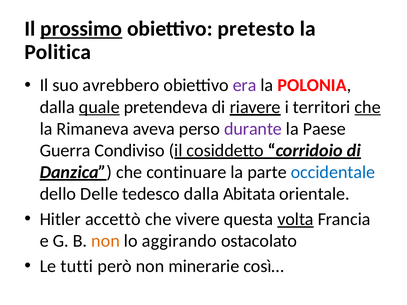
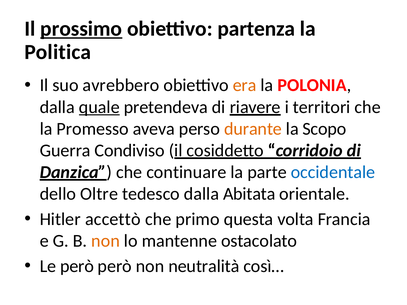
pretesto: pretesto -> partenza (256, 29)
era colour: purple -> orange (245, 85)
che underline: present -> none (368, 107)
Rimaneva: Rimaneva -> Promesso (93, 129)
durante colour: purple -> orange (253, 129)
Paese: Paese -> Scopo (324, 129)
Delle: Delle -> Oltre (99, 194)
vivere: vivere -> primo (198, 219)
volta underline: present -> none (296, 219)
aggirando: aggirando -> mantenne (179, 241)
Le tutti: tutti -> però (77, 266)
minerarie: minerarie -> neutralità (204, 266)
